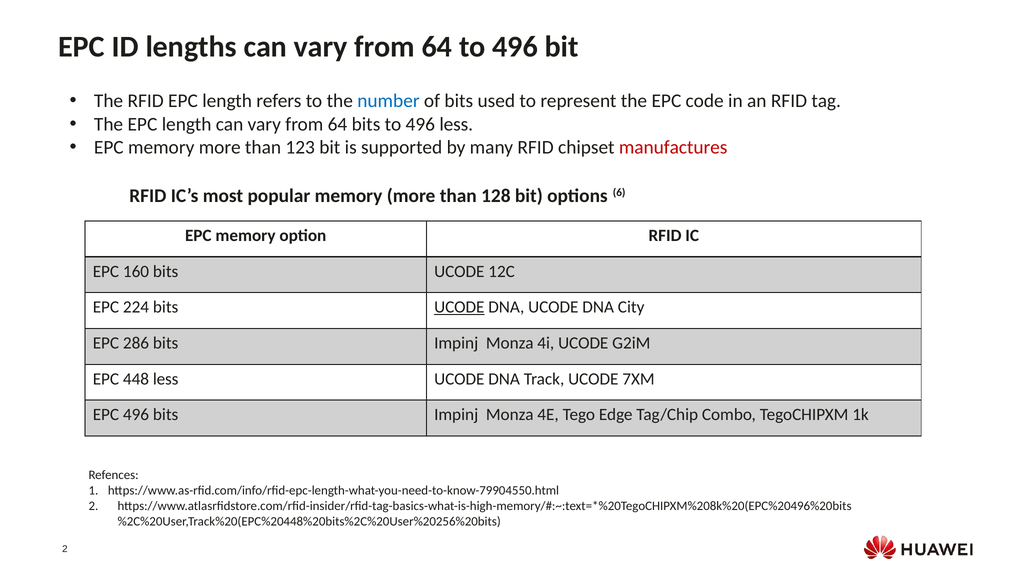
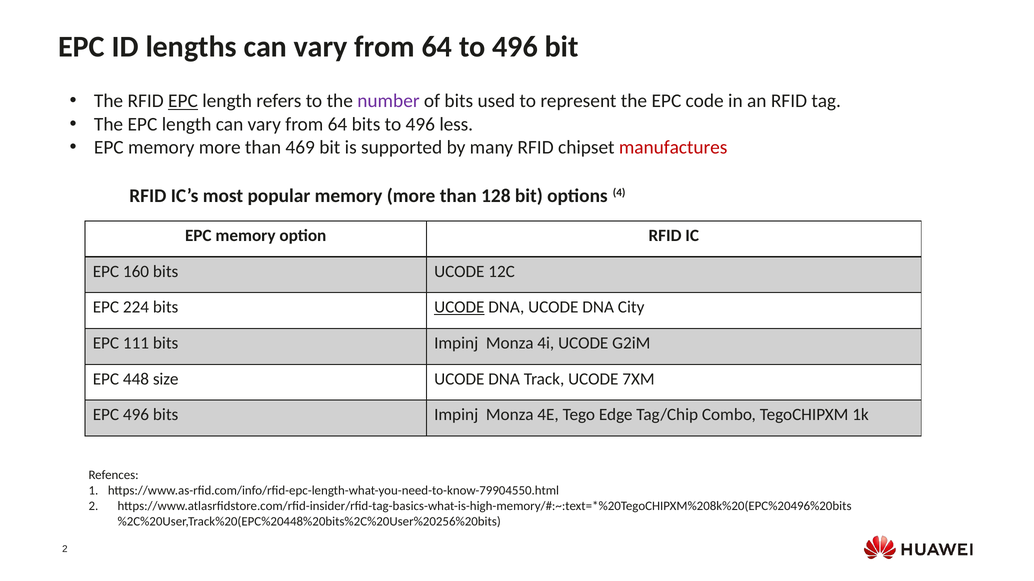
EPC underline: none -> present (183, 101)
number colour: blue -> purple (388, 101)
123: 123 -> 469 (300, 148)
6: 6 -> 4 (619, 193)
286: 286 -> 111 (136, 343)
448 less: less -> size (166, 379)
